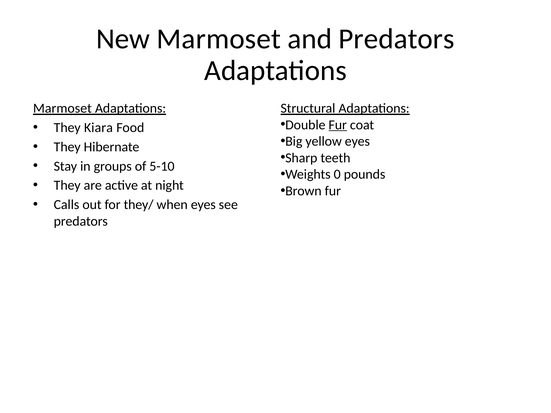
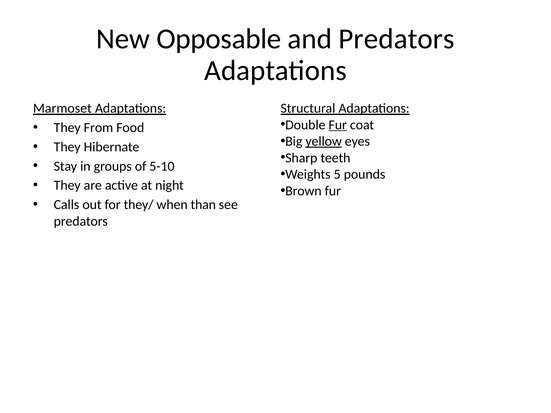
New Marmoset: Marmoset -> Opposable (219, 39)
Kiara: Kiara -> From (98, 128)
yellow underline: none -> present (324, 141)
0: 0 -> 5 (337, 174)
when eyes: eyes -> than (203, 205)
